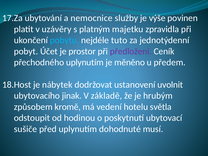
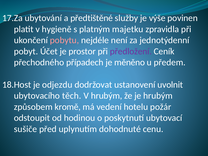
nemocnice: nemocnice -> předtištěné (92, 18)
uzávěry: uzávěry -> hygieně (57, 29)
pobytu colour: light blue -> pink (64, 40)
tuto: tuto -> není (119, 40)
přechodného uplynutím: uplynutím -> případech (85, 62)
nábytek: nábytek -> odjezdu (57, 85)
jinak: jinak -> těch (72, 96)
V základě: základě -> hrubým (107, 96)
světla: světla -> požár (161, 107)
musí: musí -> cenu (153, 129)
